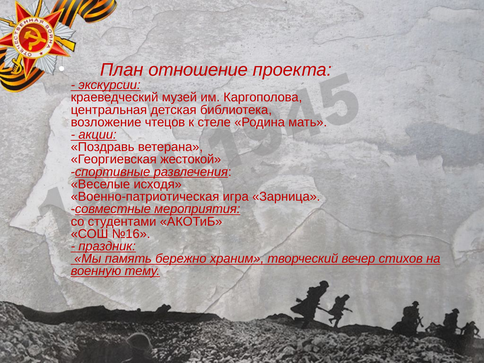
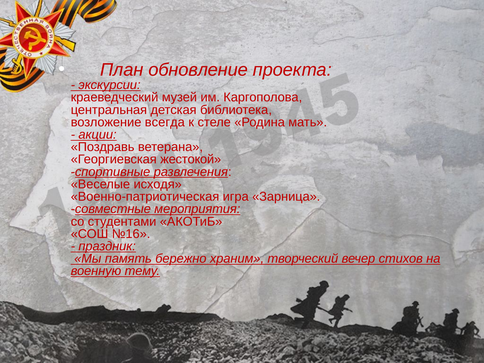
отношение: отношение -> обновление (198, 70)
чтецов: чтецов -> всегда (165, 122)
